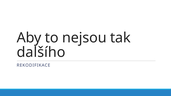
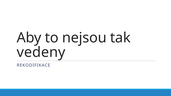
dalšího: dalšího -> vedeny (41, 52)
